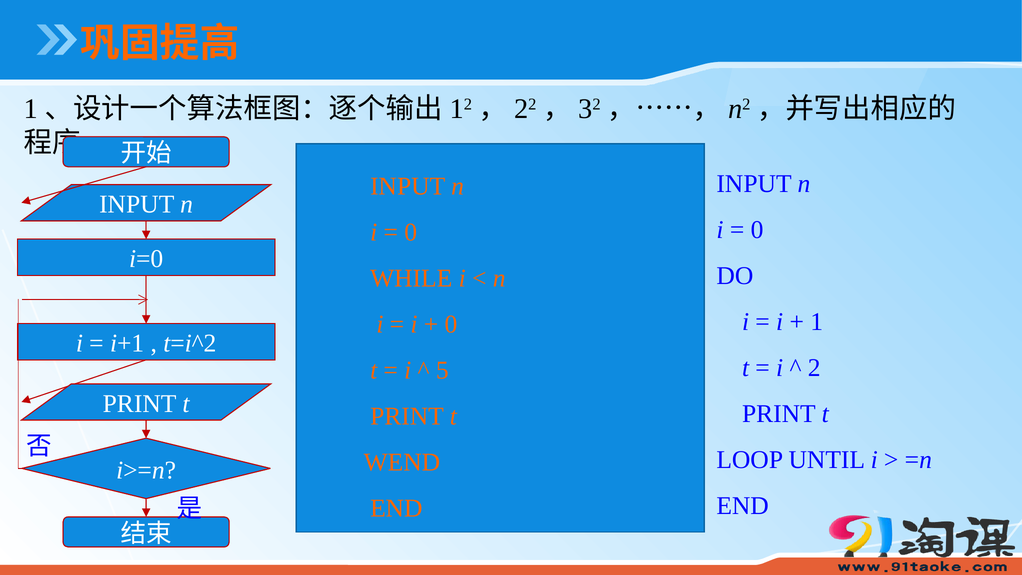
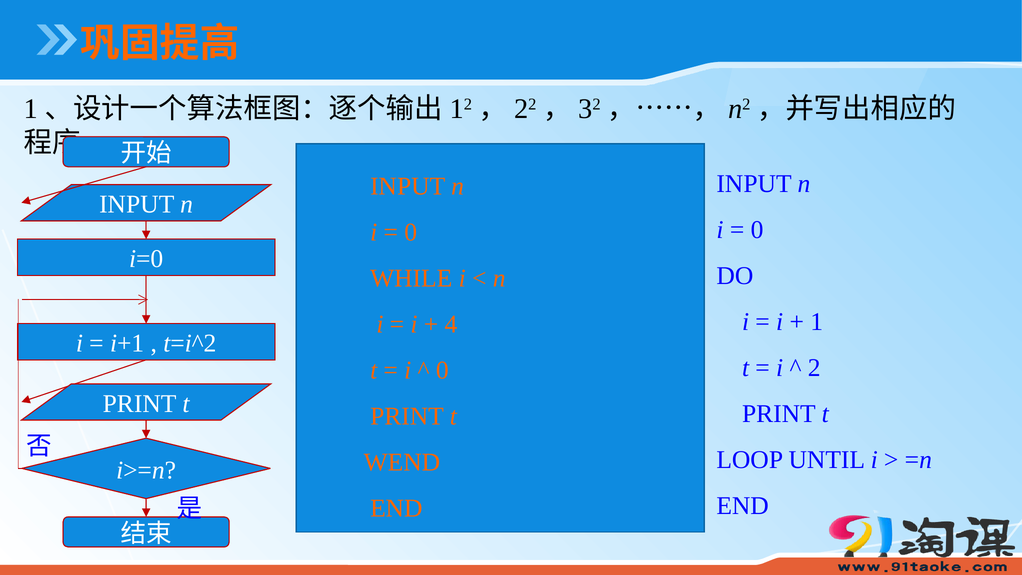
0: 0 -> 4 (451, 324)
5: 5 -> 0 (442, 370)
